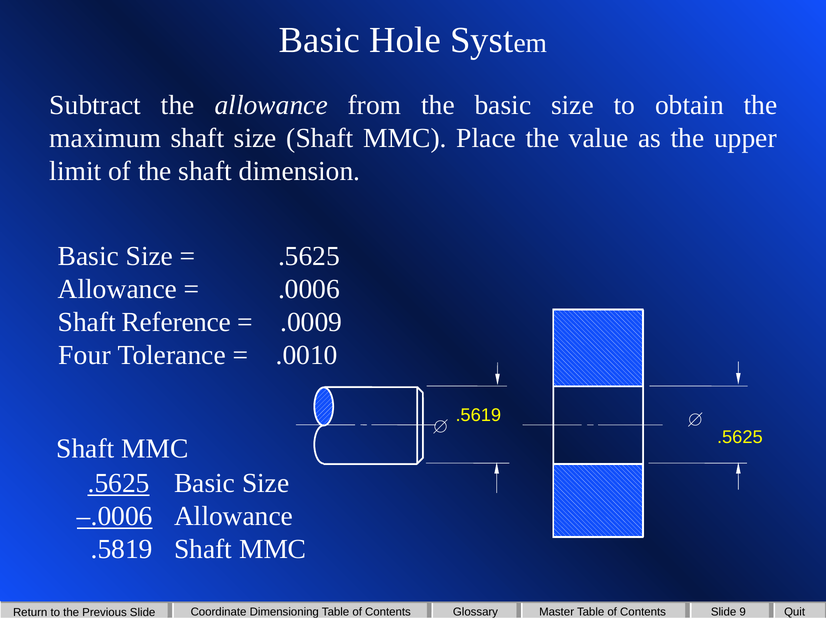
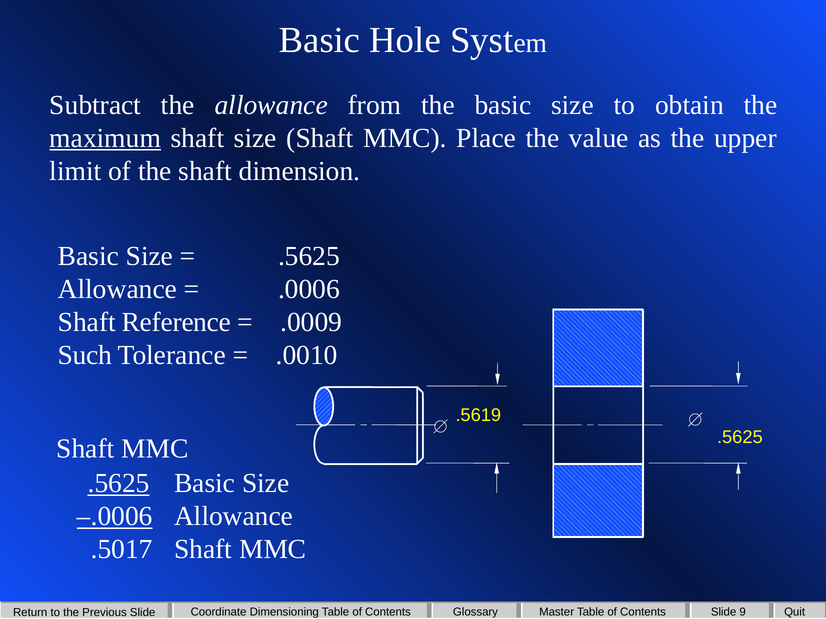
maximum underline: none -> present (105, 138)
Four: Four -> Such (85, 356)
.5819: .5819 -> .5017 (122, 550)
